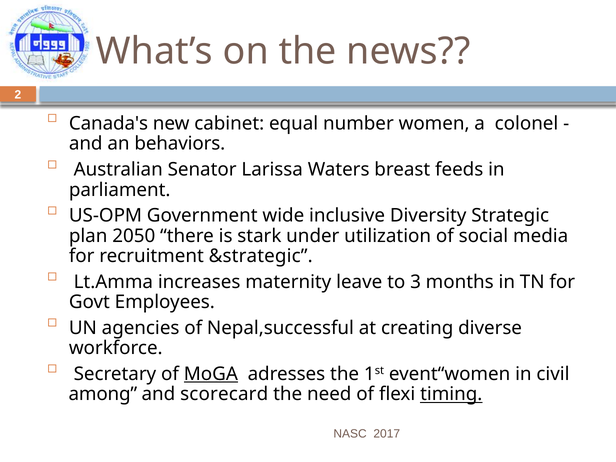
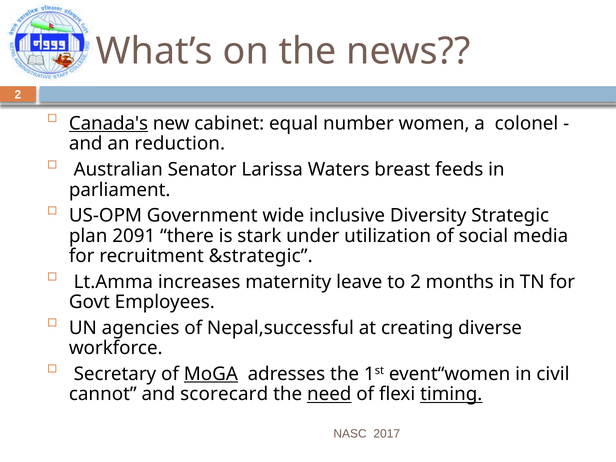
Canada's underline: none -> present (108, 123)
behaviors: behaviors -> reduction (180, 144)
2050: 2050 -> 2091 (134, 236)
to 3: 3 -> 2 (416, 282)
among: among -> cannot (103, 394)
need underline: none -> present (329, 394)
